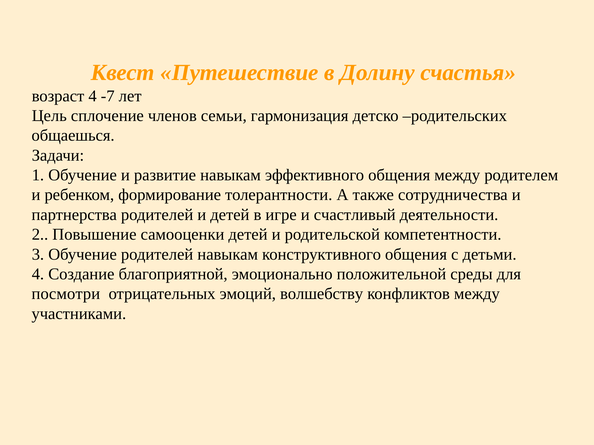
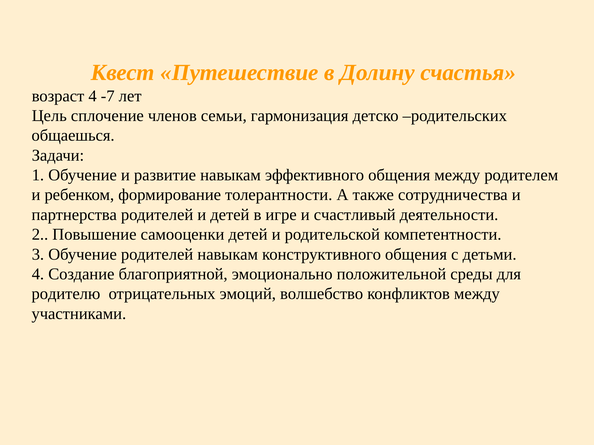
посмотри: посмотри -> родителю (66, 294)
волшебству: волшебству -> волшебство (322, 294)
